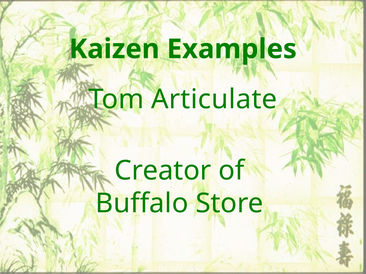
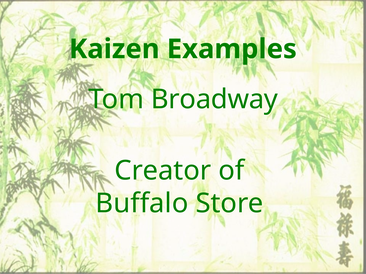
Articulate: Articulate -> Broadway (214, 100)
